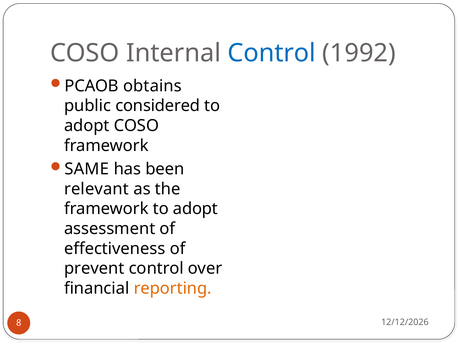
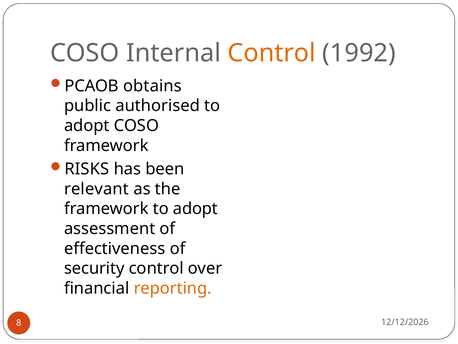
Control colour: blue -> orange (272, 53)
considered: considered -> authorised (158, 106)
SAME: SAME -> RISKS (87, 169)
prevent: prevent -> security (94, 268)
